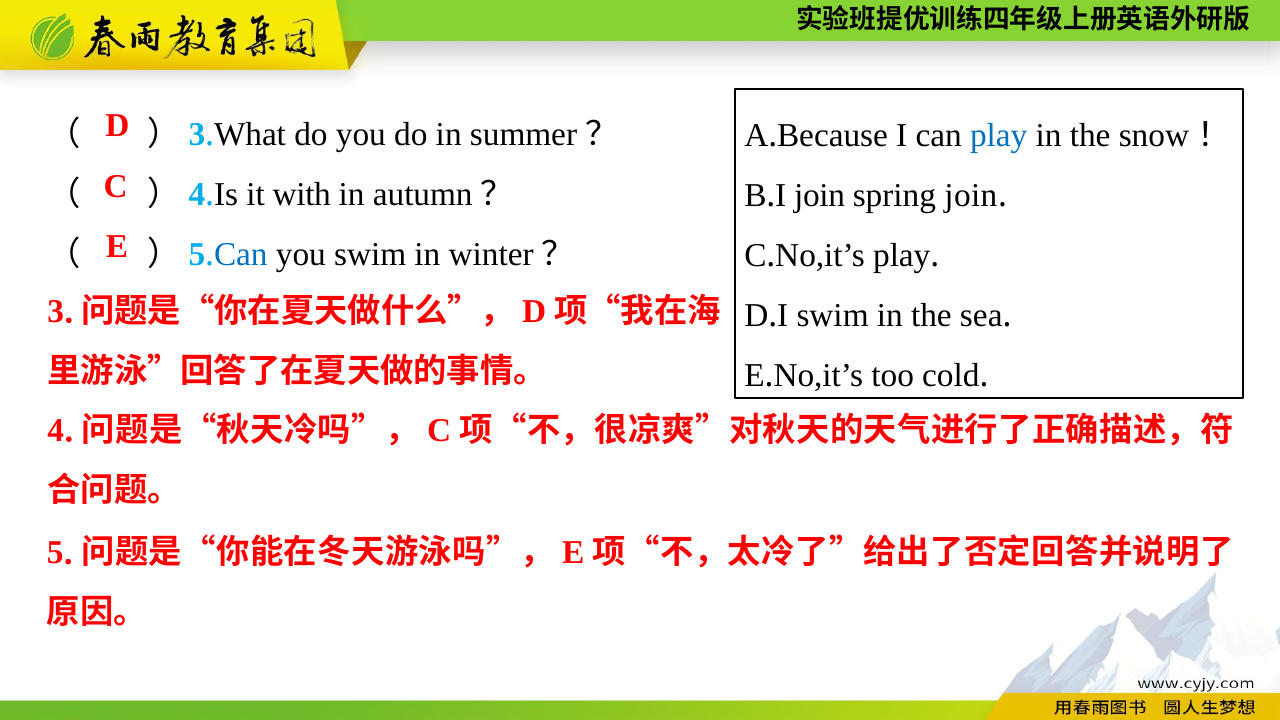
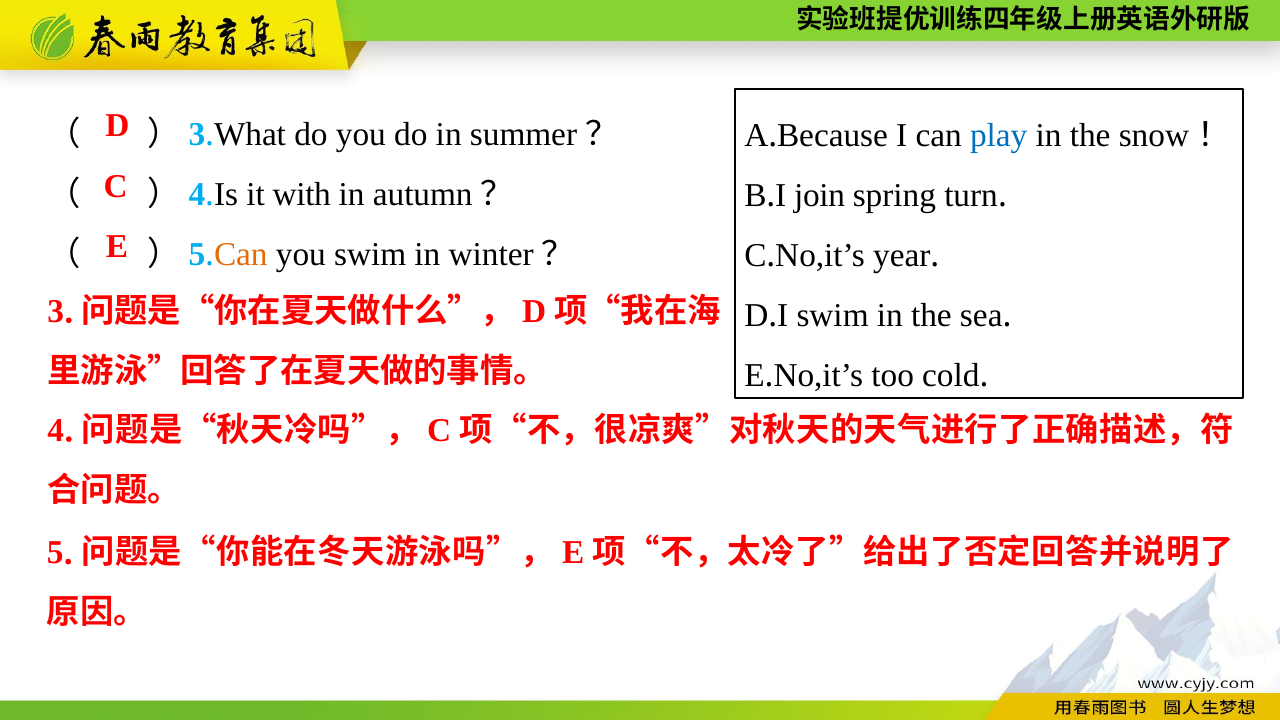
spring join: join -> turn (971, 196)
play: play -> year (902, 256)
Can colour: blue -> orange (241, 255)
